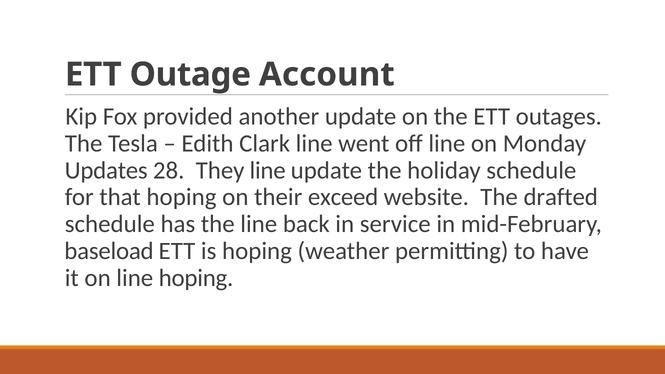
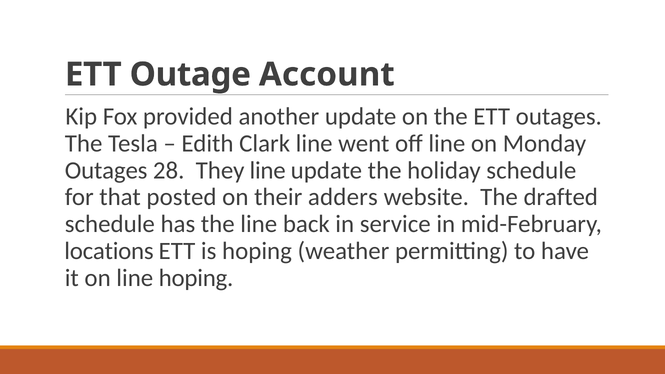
Updates: Updates -> Outages (106, 170)
that hoping: hoping -> posted (182, 197)
exceed: exceed -> adders (343, 197)
baseload: baseload -> locations (109, 251)
